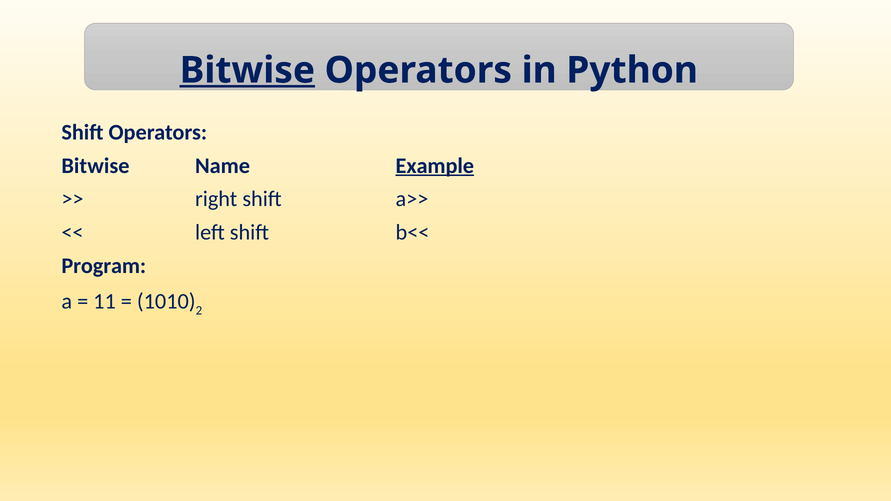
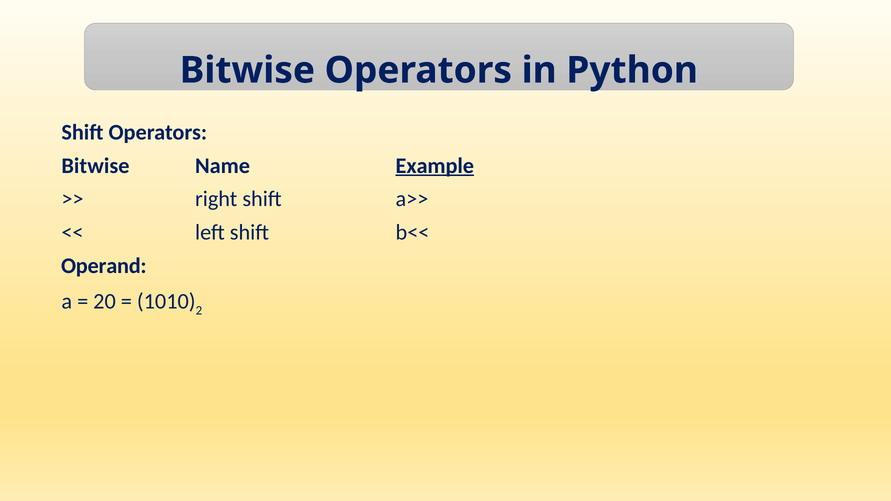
Bitwise underline: present -> none (247, 70)
Program: Program -> Operand (104, 266)
11: 11 -> 20 (104, 302)
